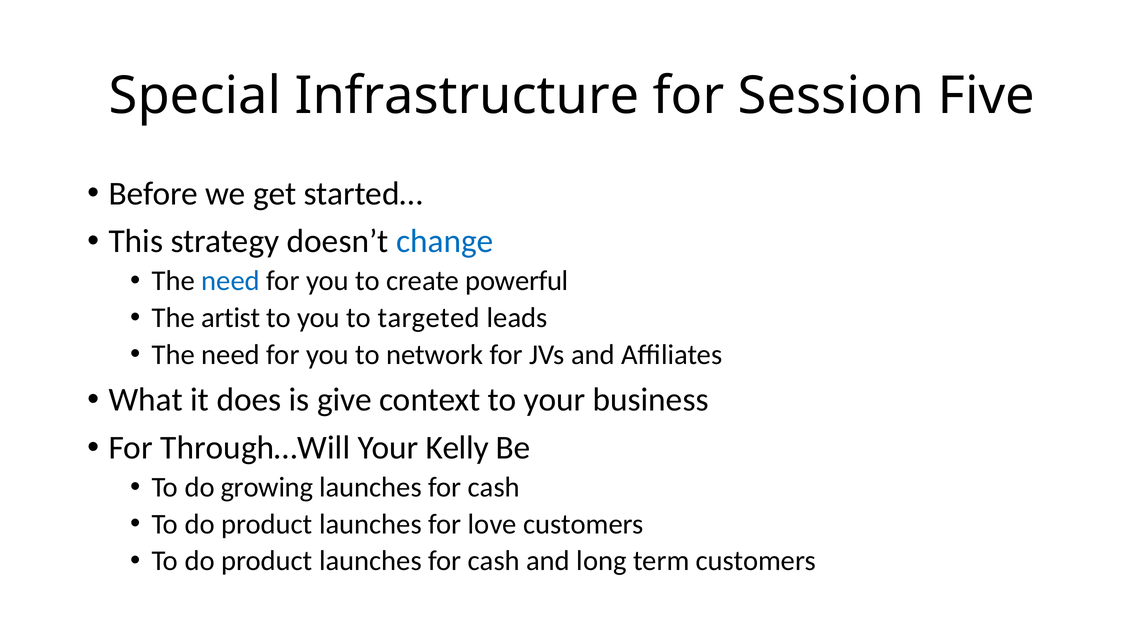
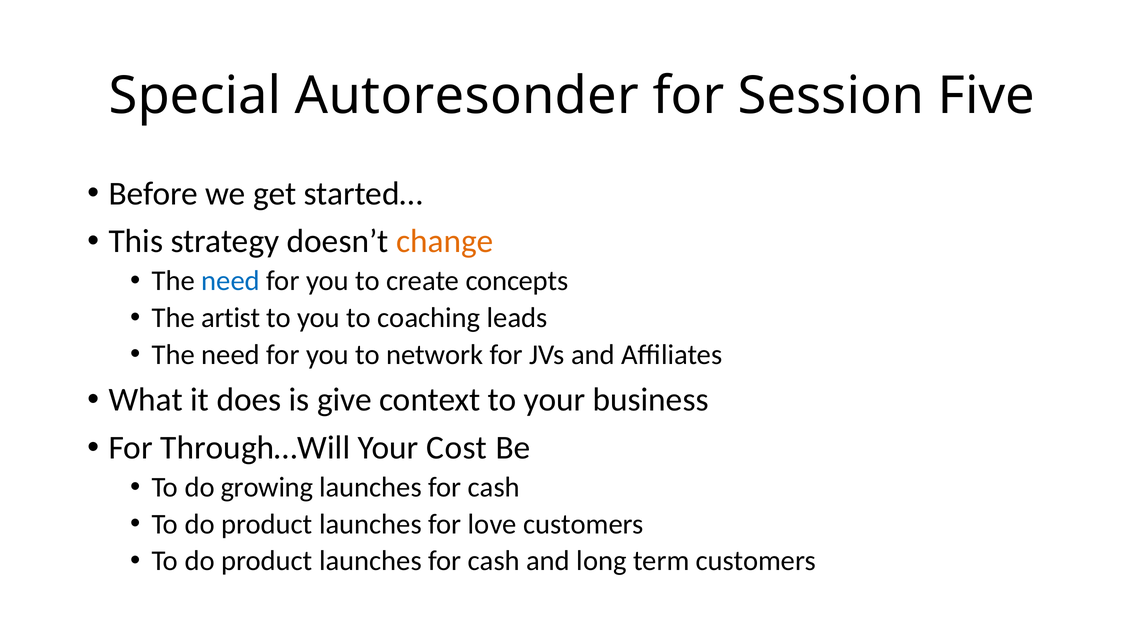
Infrastructure: Infrastructure -> Autoresonder (467, 96)
change colour: blue -> orange (445, 241)
powerful: powerful -> concepts (517, 281)
targeted: targeted -> coaching (429, 318)
Kelly: Kelly -> Cost (457, 448)
